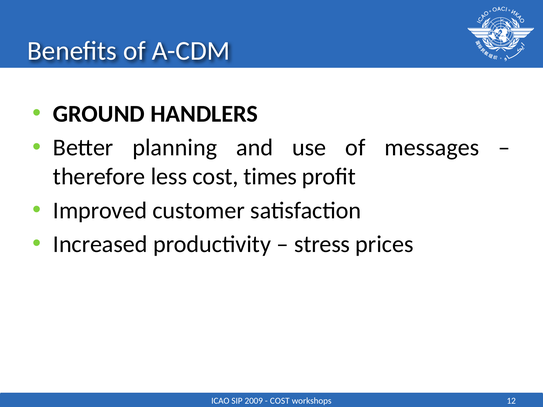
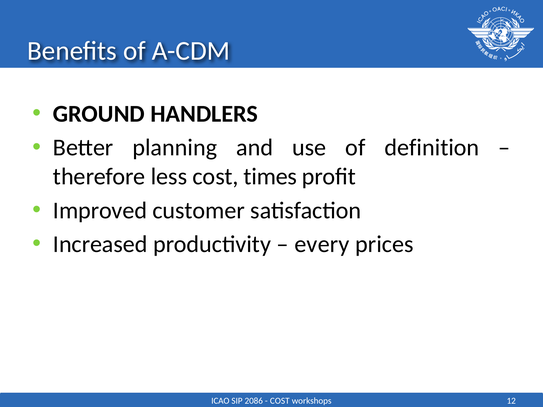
messages: messages -> definition (432, 148)
stress: stress -> every (322, 244)
2009: 2009 -> 2086 (254, 401)
